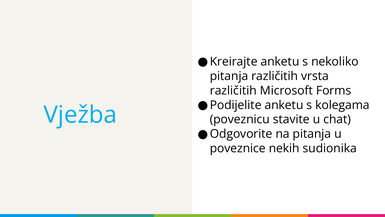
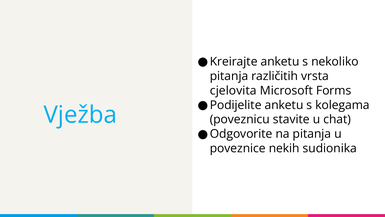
različitih: različitih -> cjelovita (233, 90)
